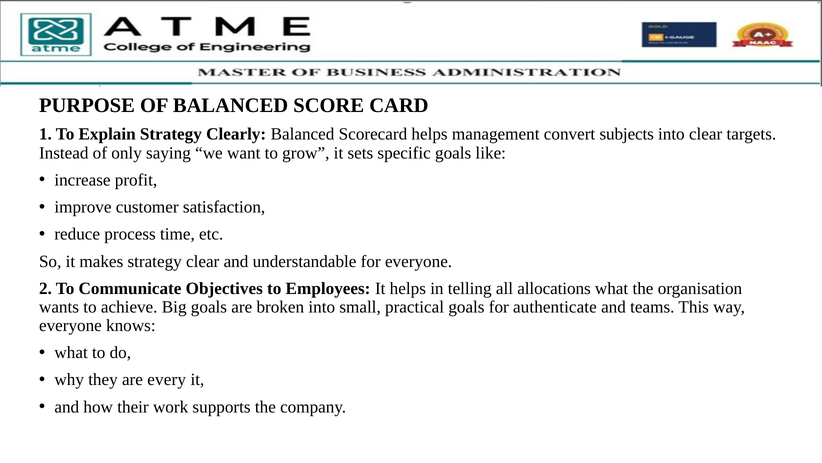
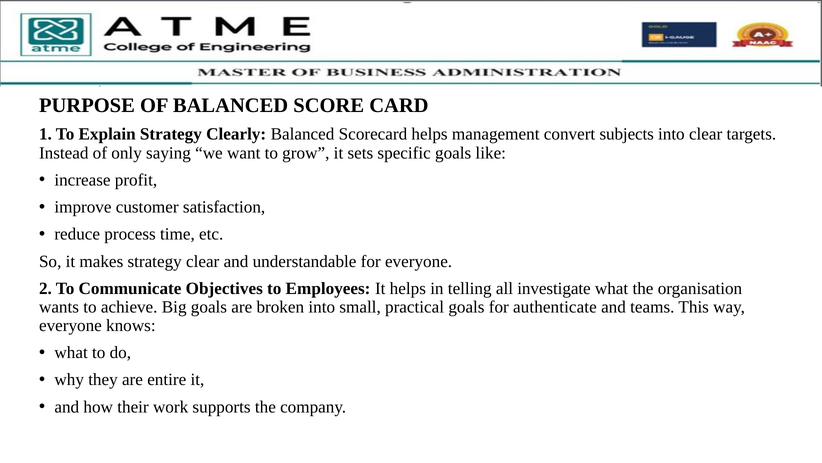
allocations: allocations -> investigate (554, 288)
every: every -> entire (167, 379)
